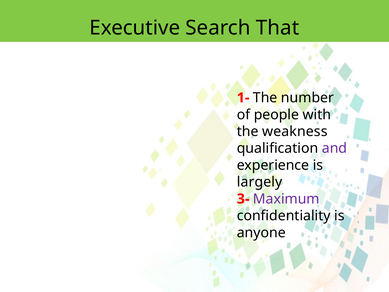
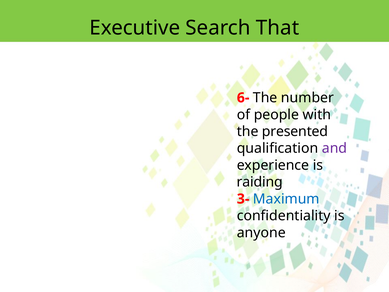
1-: 1- -> 6- (243, 98)
weakness: weakness -> presented (295, 131)
largely: largely -> raiding (260, 182)
Maximum colour: purple -> blue (286, 199)
